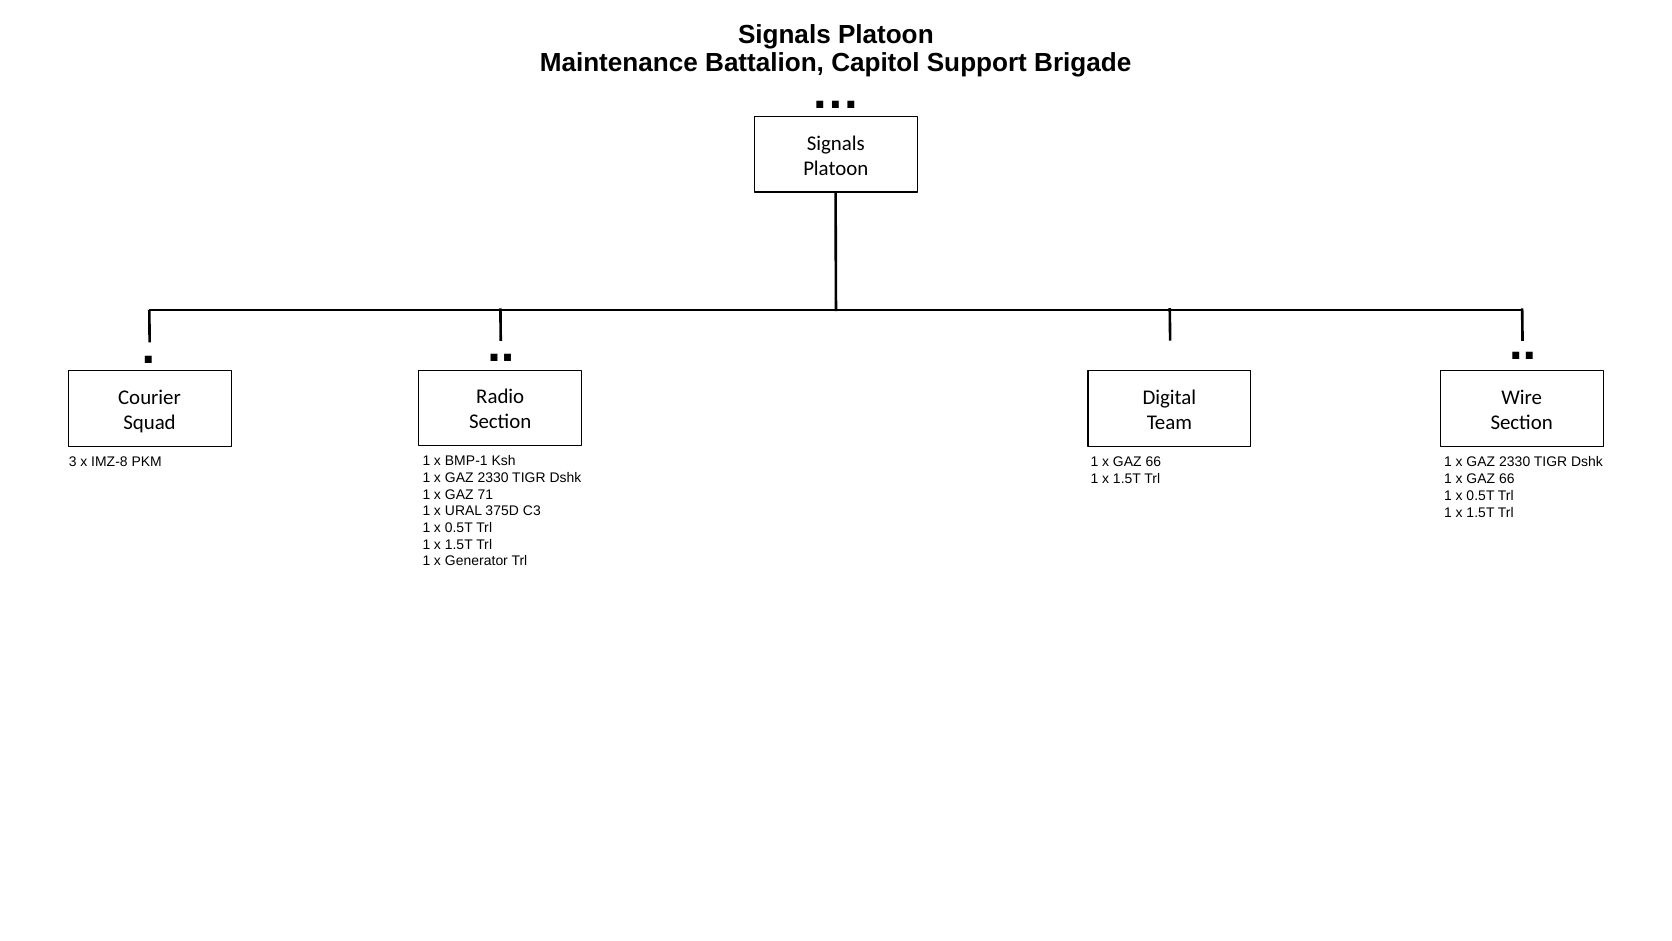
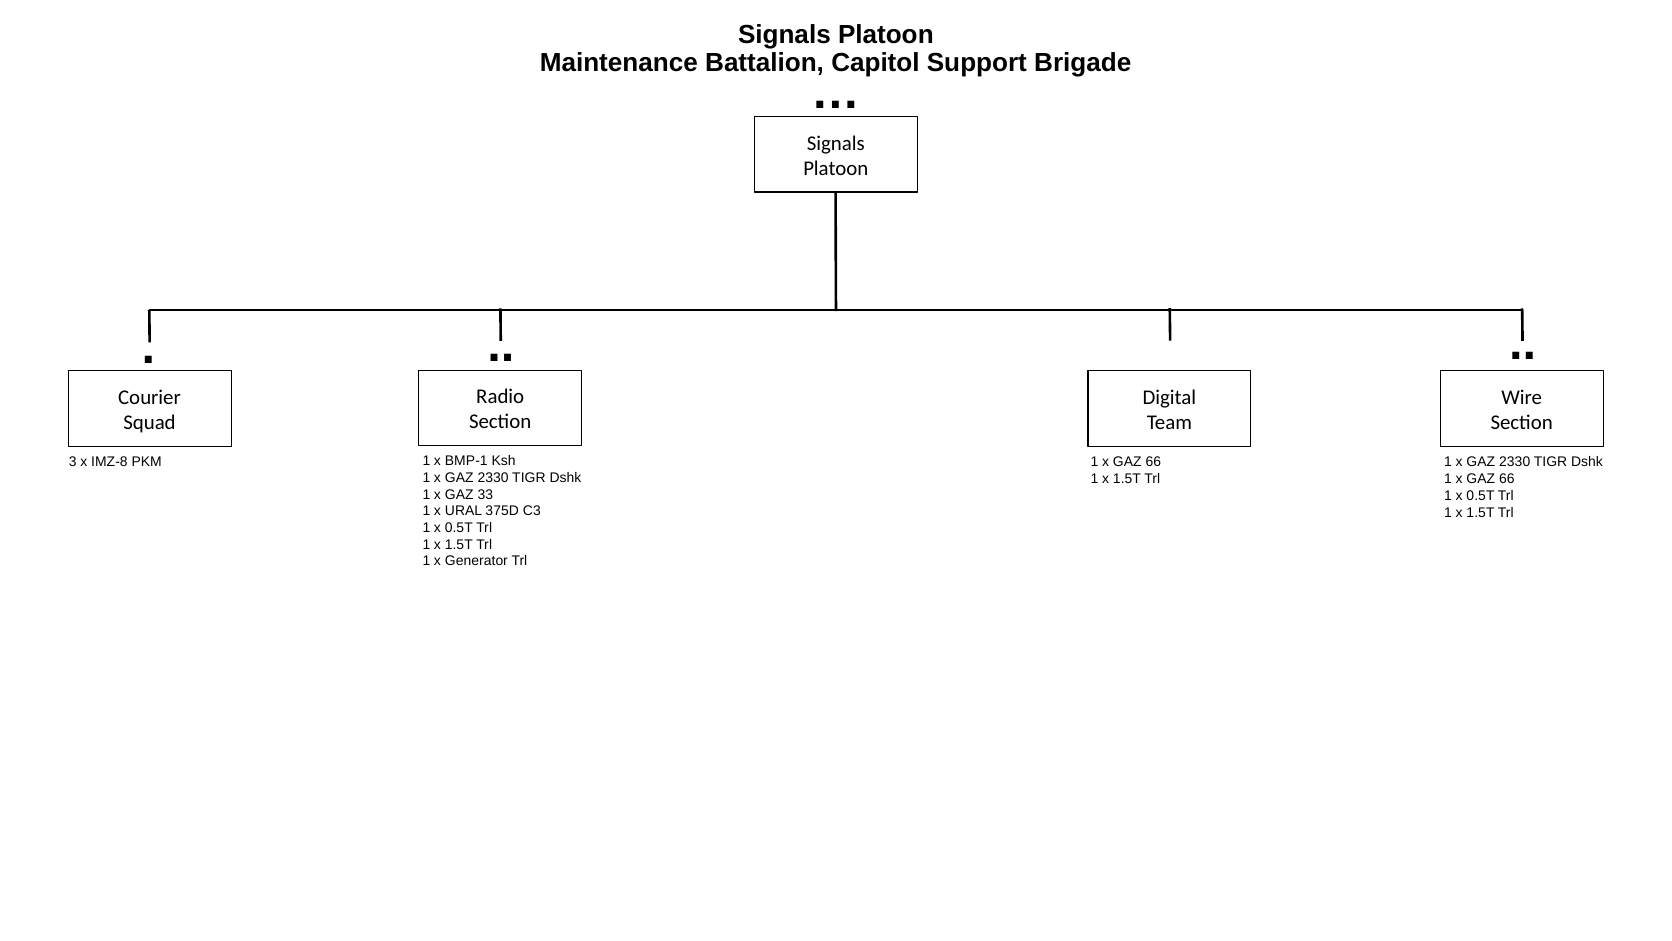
71: 71 -> 33 (485, 494)
